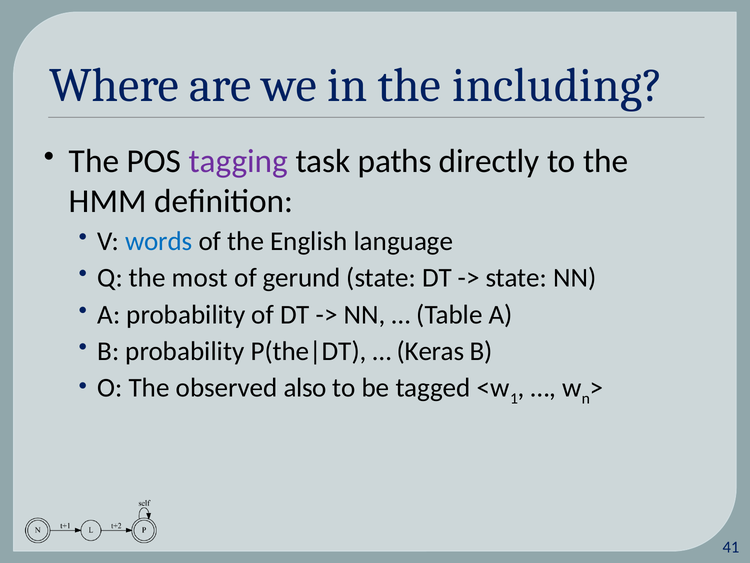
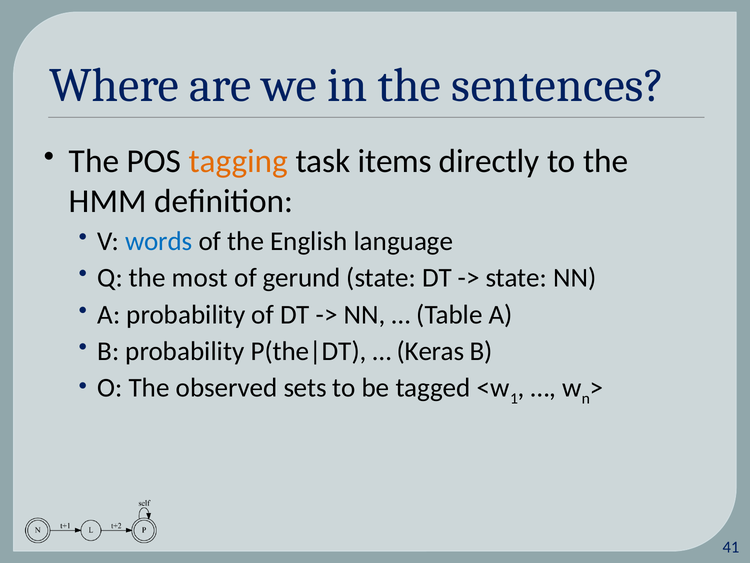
including: including -> sentences (558, 85)
tagging colour: purple -> orange (238, 161)
paths: paths -> items (395, 161)
also: also -> sets (305, 388)
